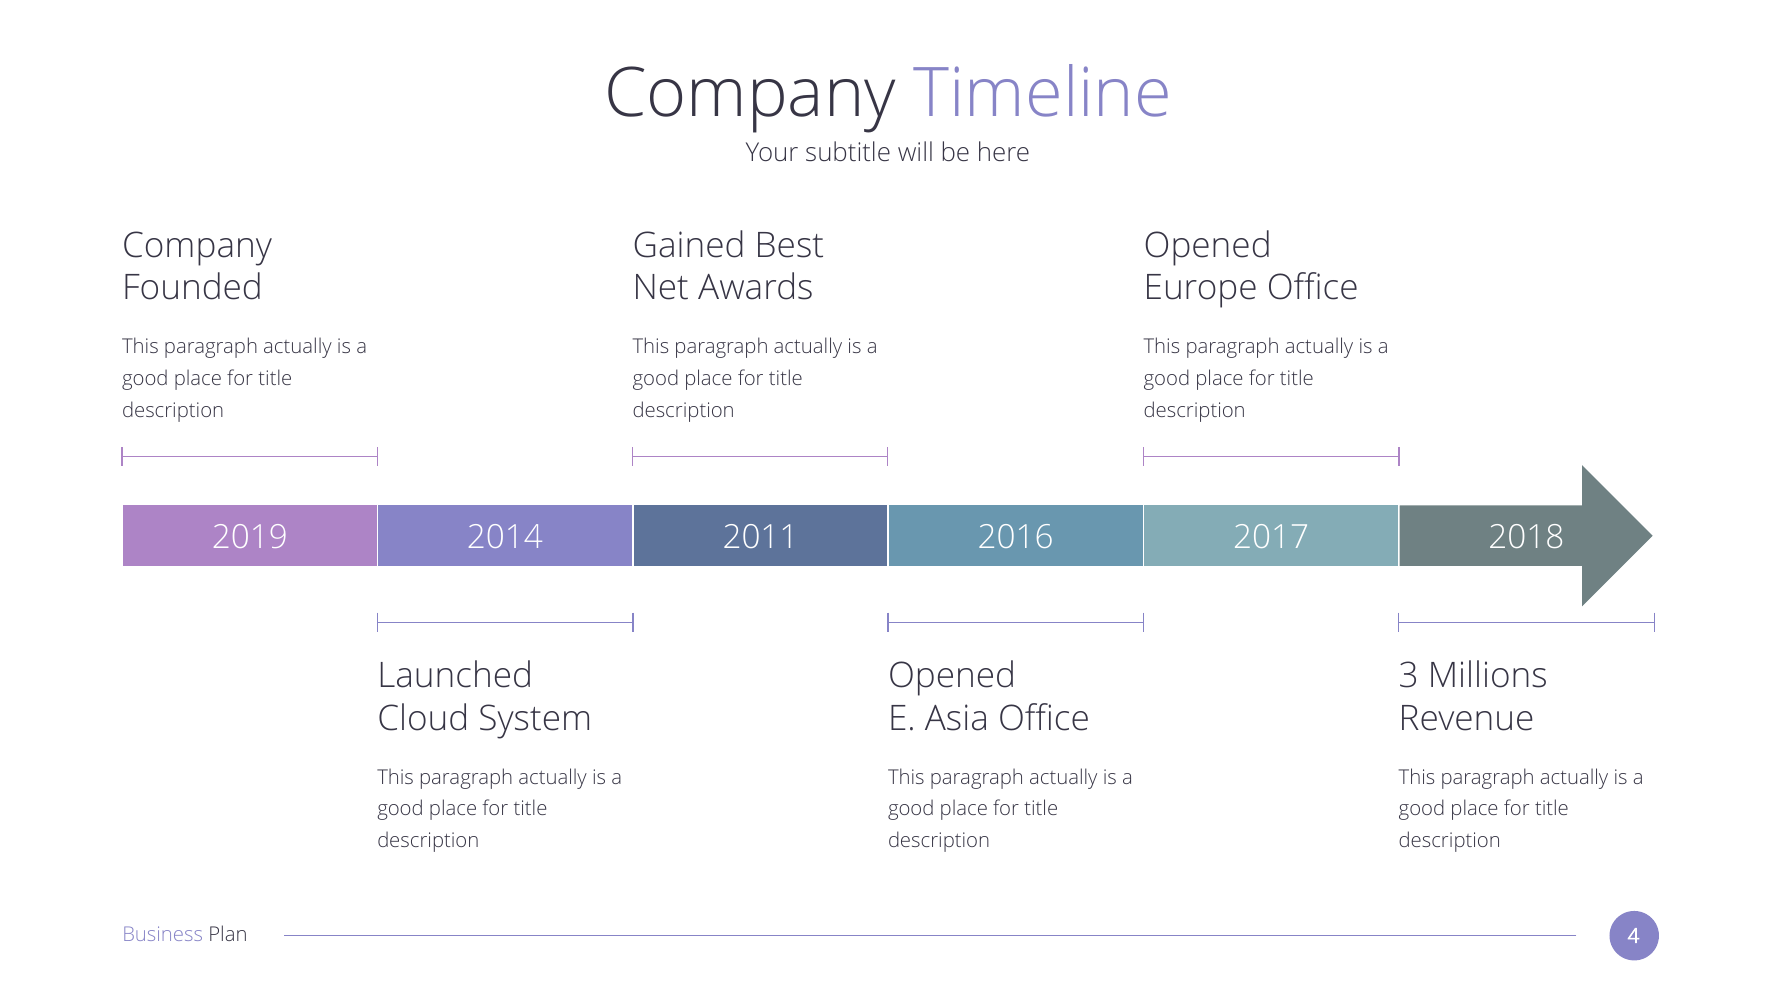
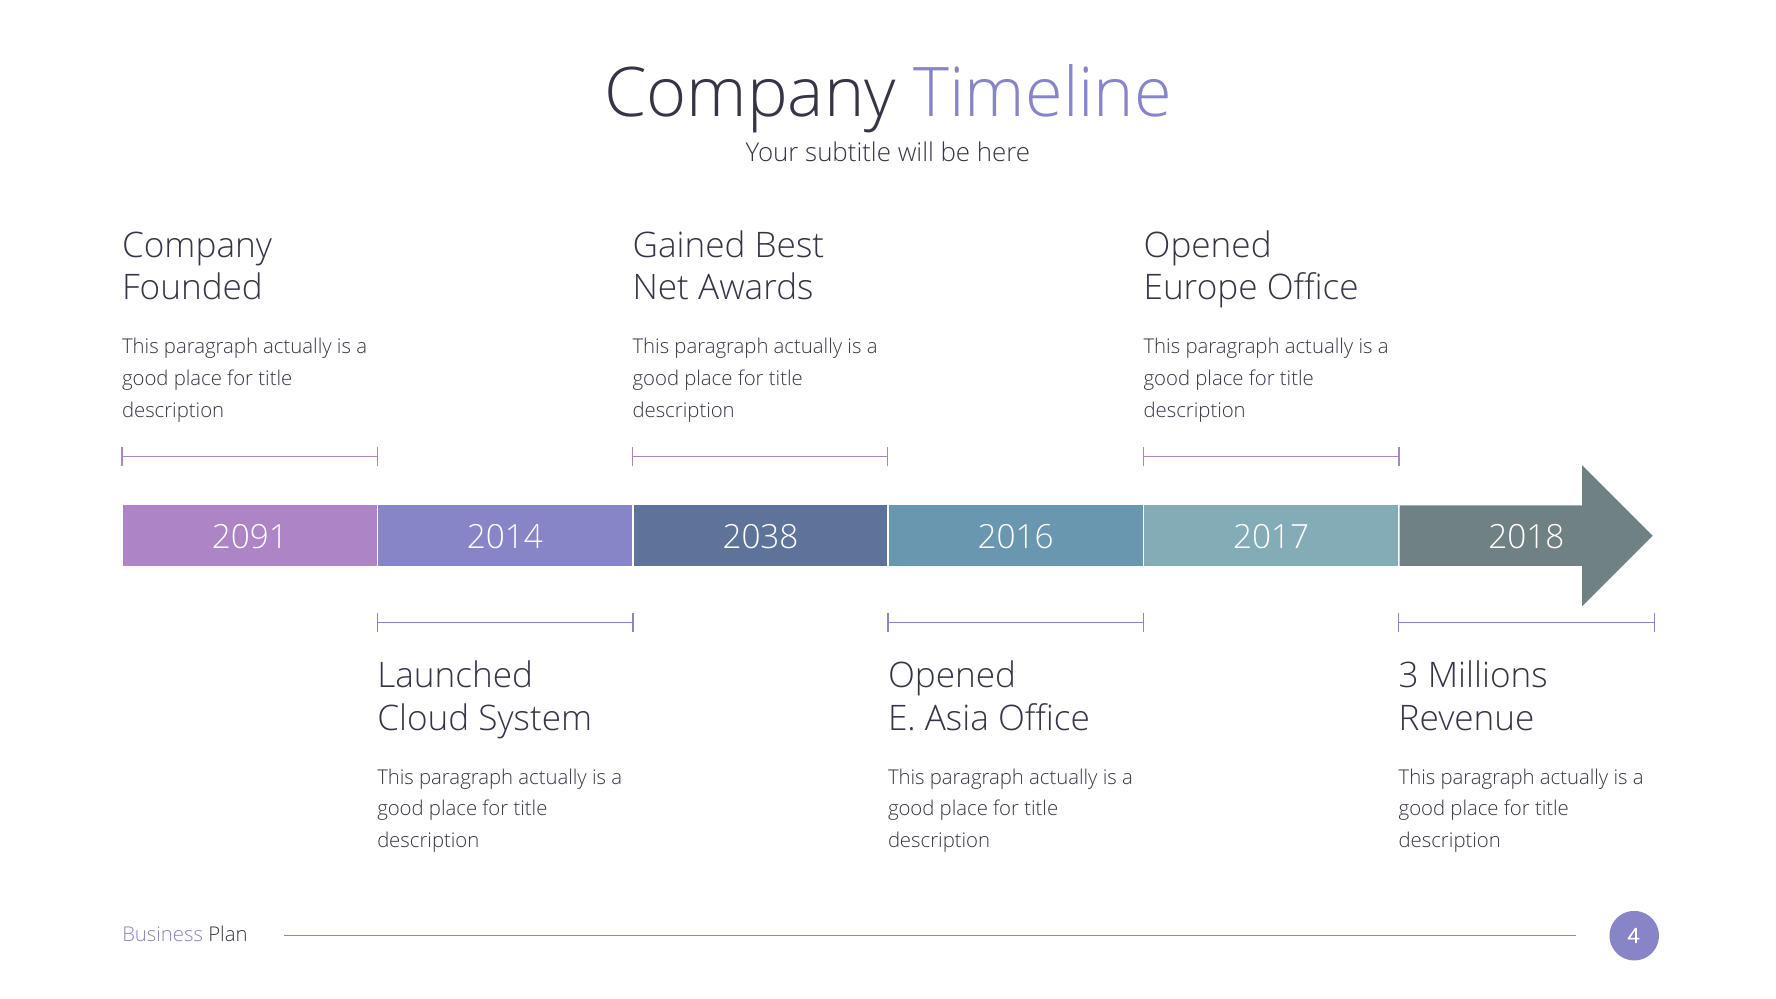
2019: 2019 -> 2091 (250, 538)
2011: 2011 -> 2038 (760, 538)
